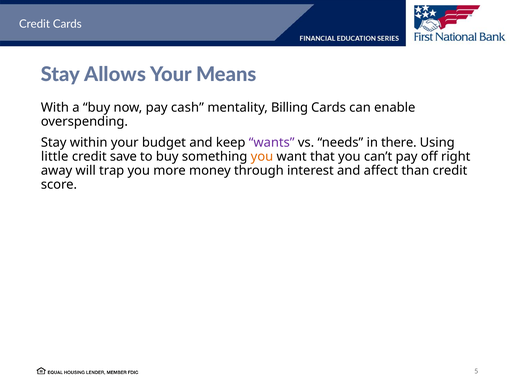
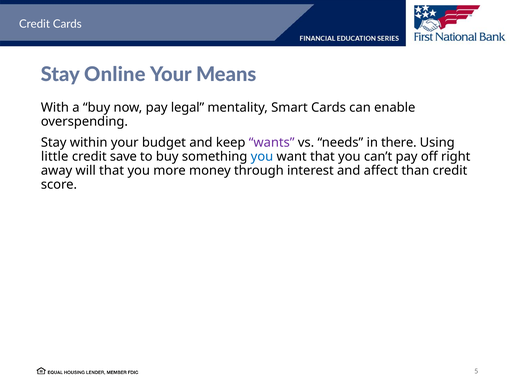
Allows: Allows -> Online (115, 75)
cash: cash -> legal (188, 108)
Billing: Billing -> Smart (289, 108)
you colour: orange -> blue (262, 157)
will trap: trap -> that (112, 171)
